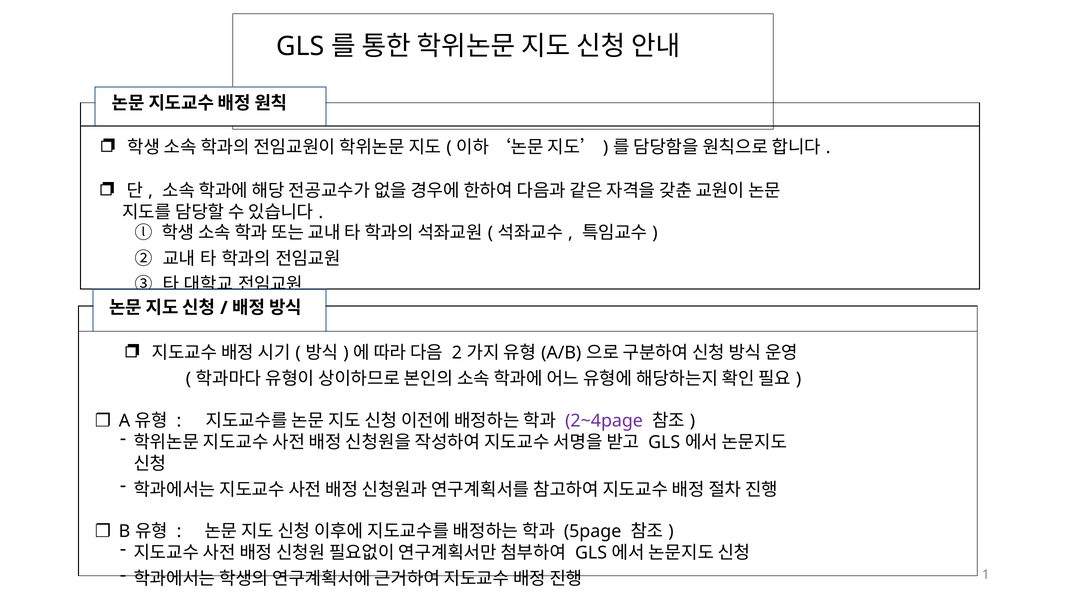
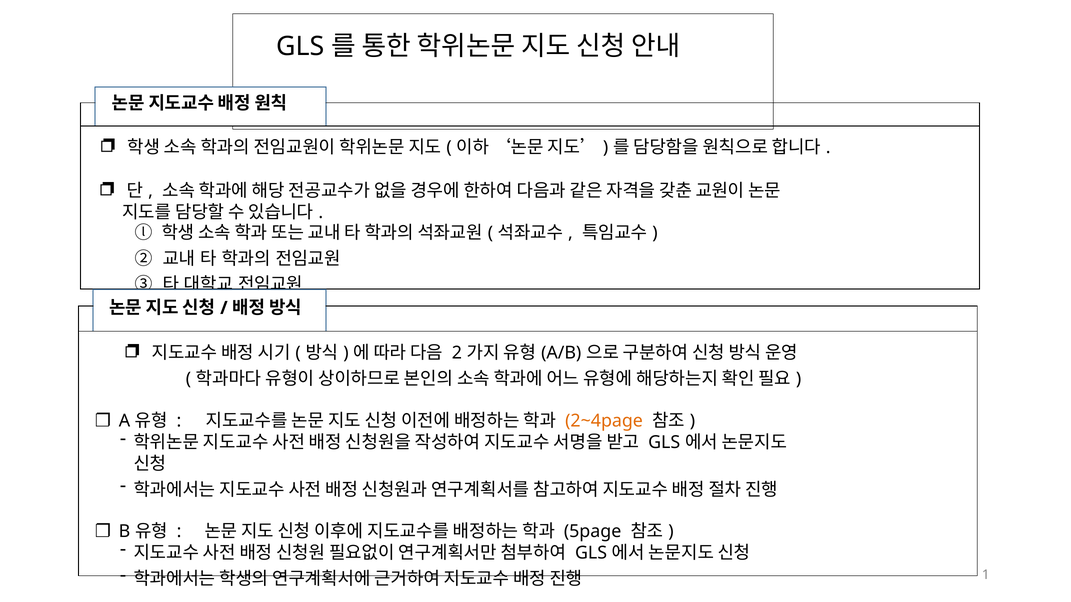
2~4page colour: purple -> orange (604, 421)
